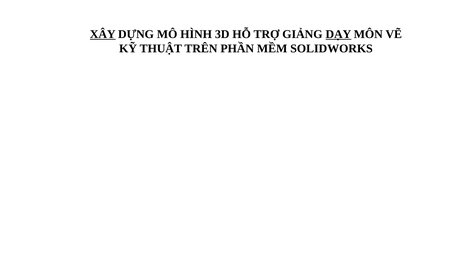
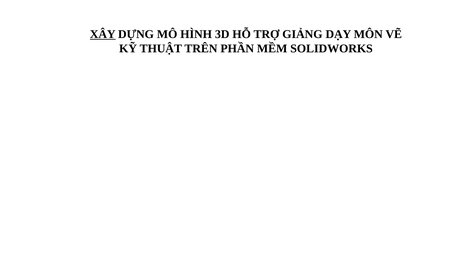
DẠY underline: present -> none (338, 34)
